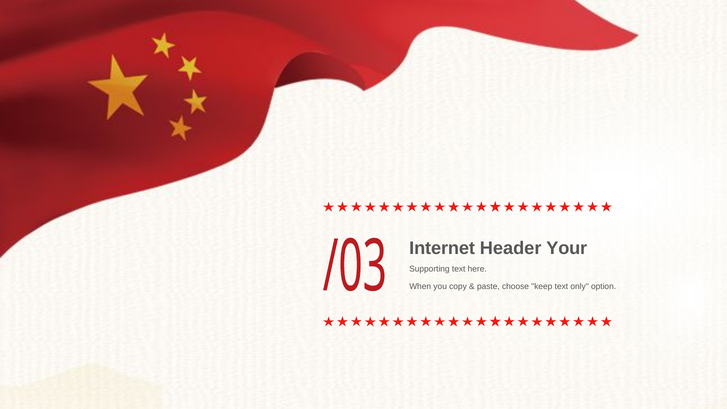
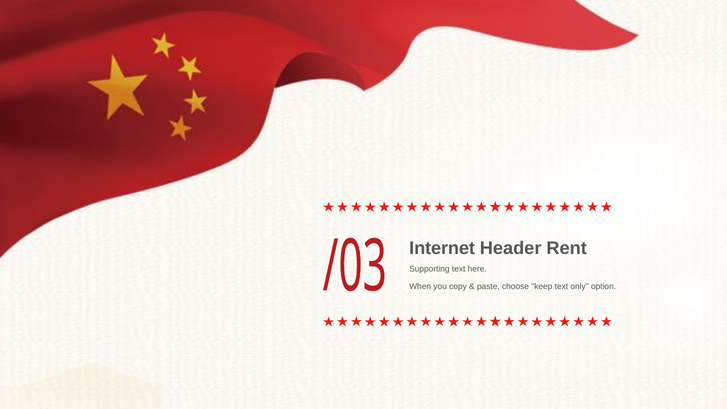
Your: Your -> Rent (567, 248)
